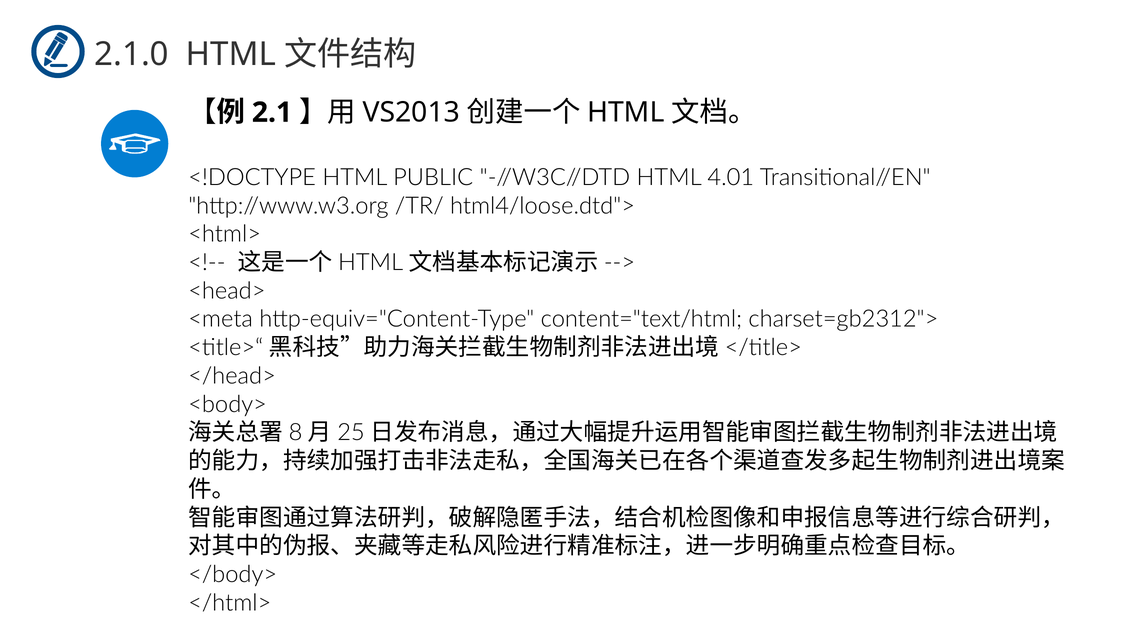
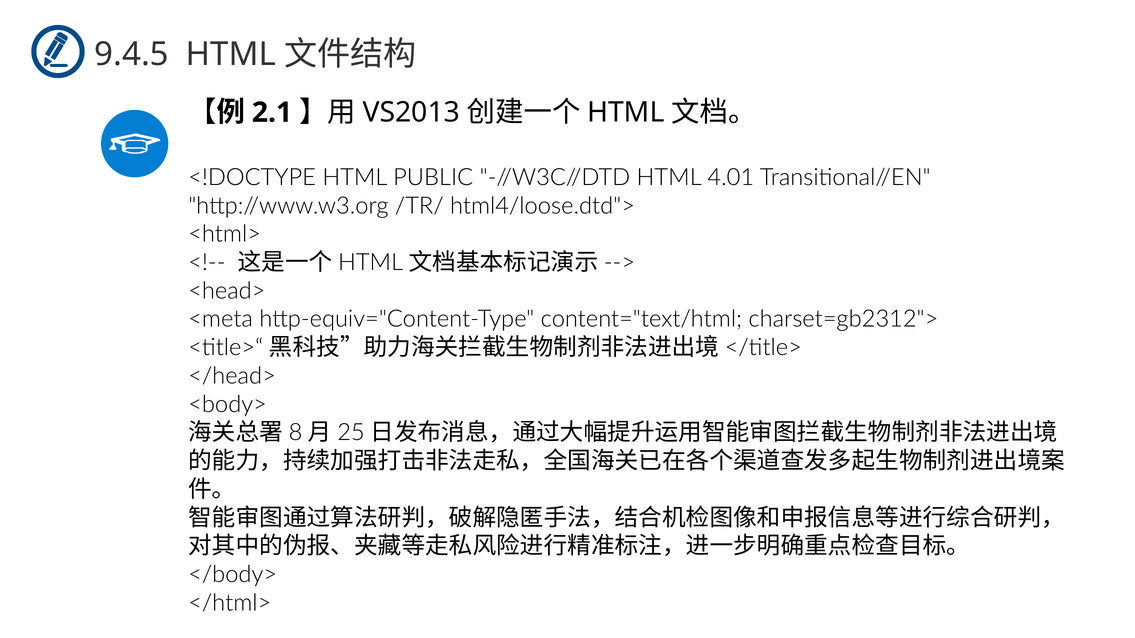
2.1.0: 2.1.0 -> 9.4.5 (132, 54)
